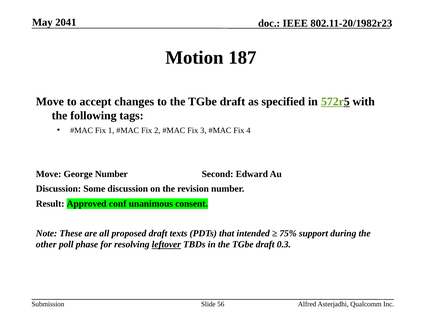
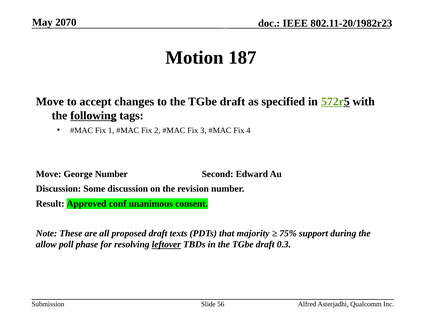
2041: 2041 -> 2070 (66, 22)
following underline: none -> present (93, 115)
intended: intended -> majority (253, 233)
other: other -> allow (46, 244)
